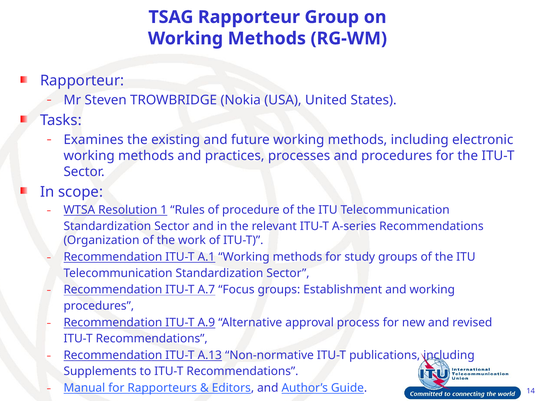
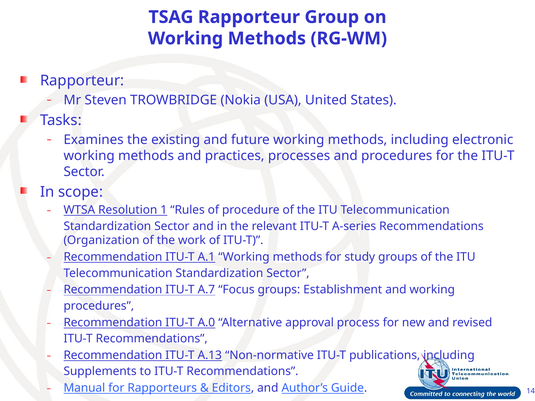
A.9: A.9 -> A.0 (206, 323)
